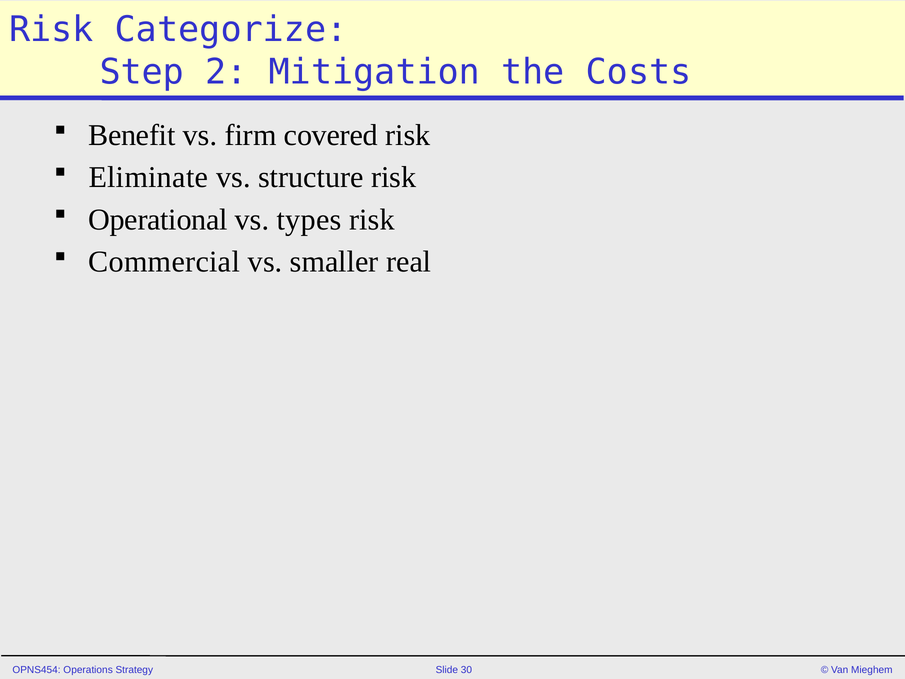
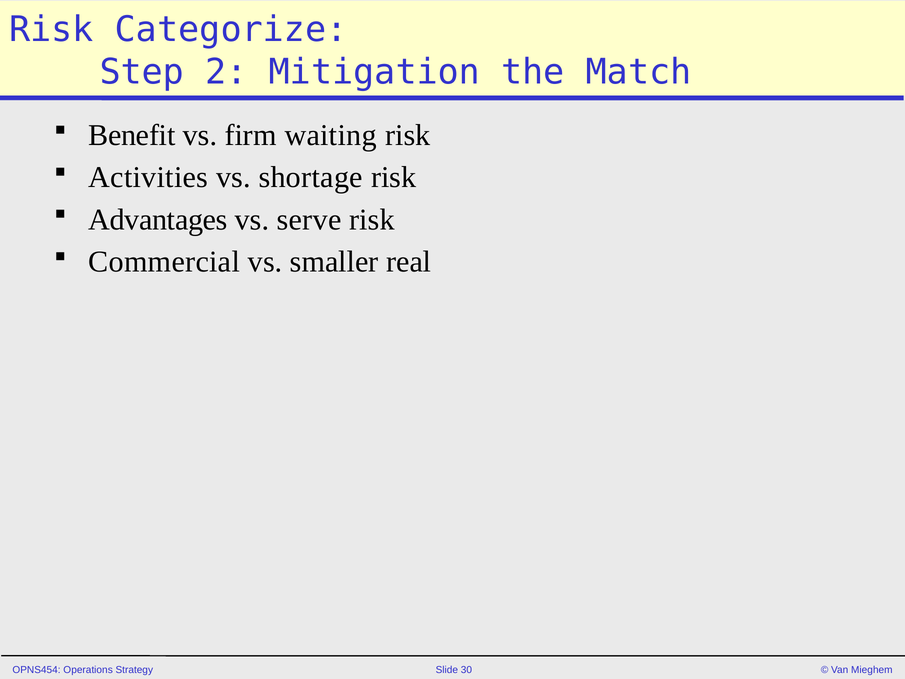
Costs: Costs -> Match (639, 72)
covered: covered -> waiting (331, 135)
Eliminate: Eliminate -> Activities (148, 177)
structure: structure -> shortage (311, 177)
Operational: Operational -> Advantages (158, 220)
types: types -> serve (309, 220)
